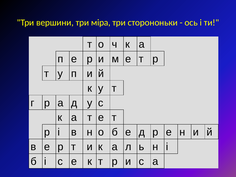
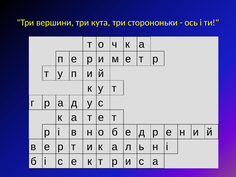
міра: міра -> кута (101, 22)
